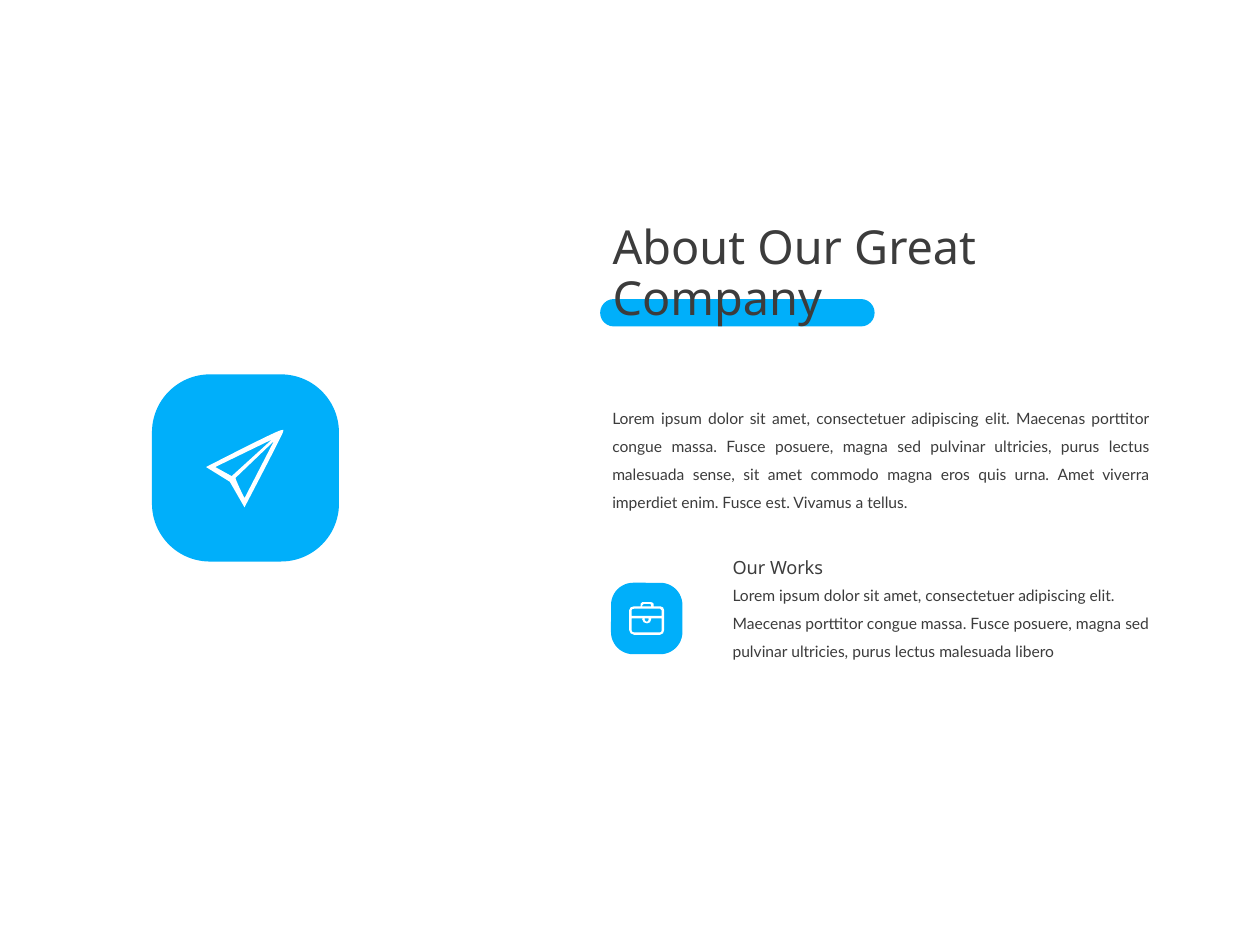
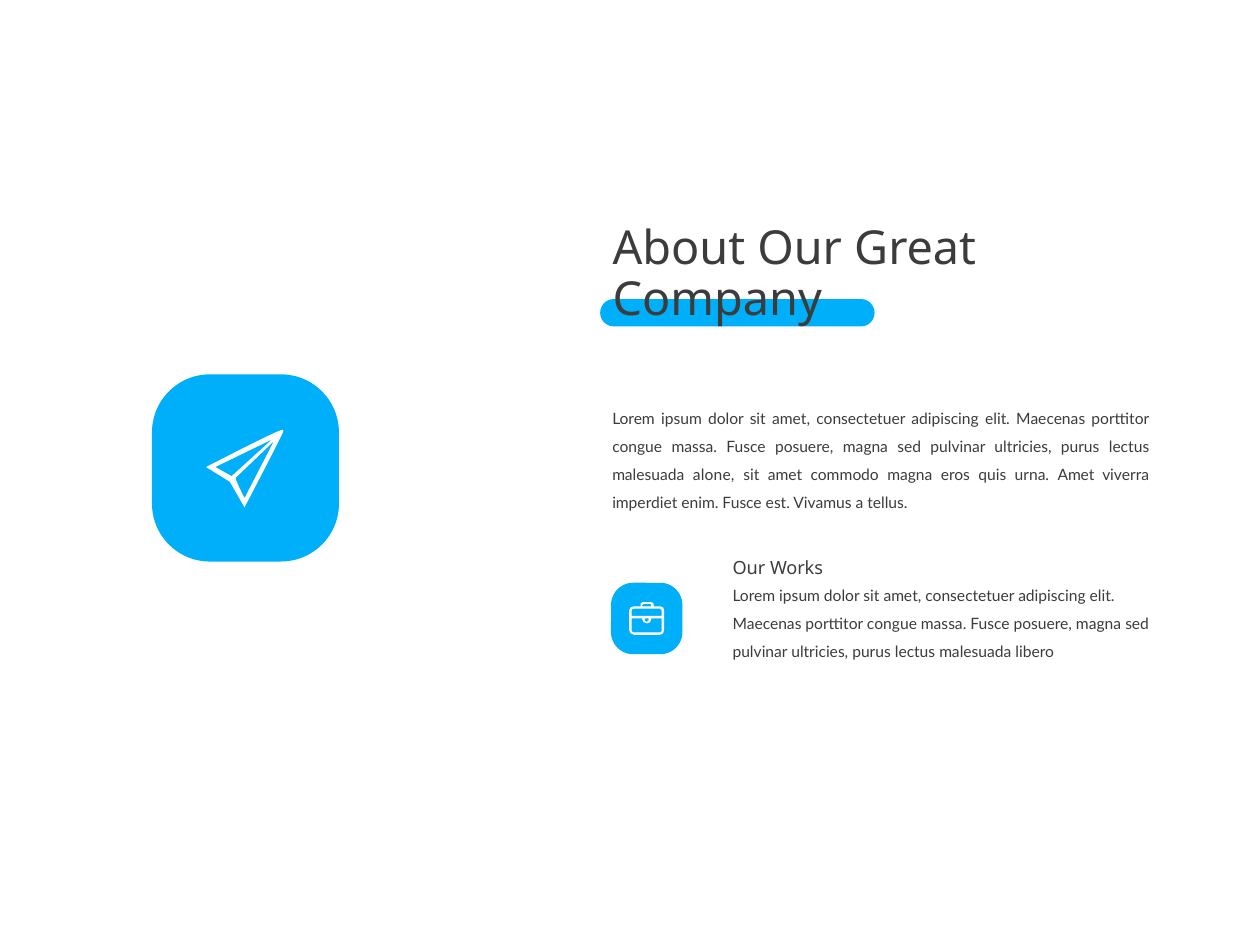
sense: sense -> alone (714, 475)
